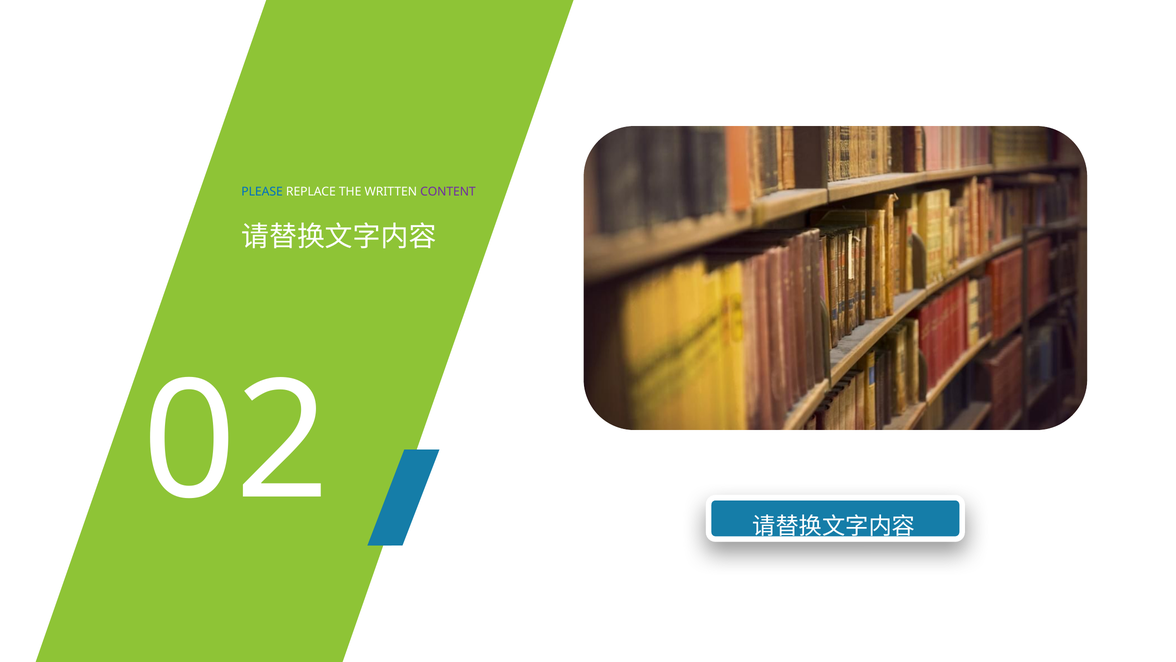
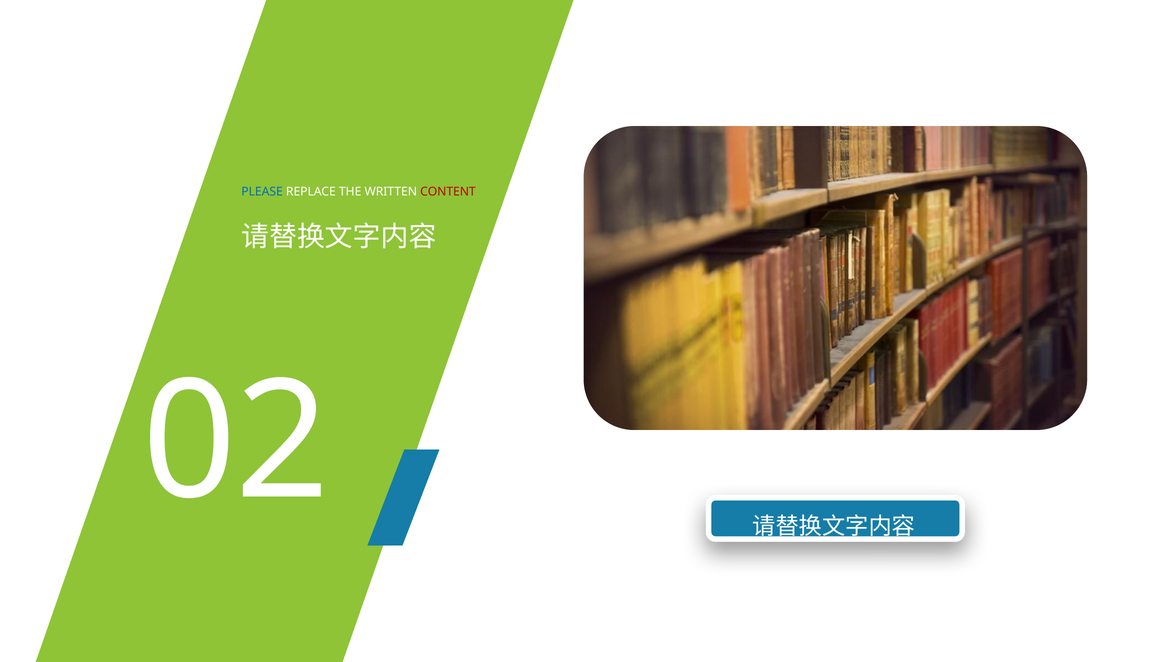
CONTENT colour: purple -> red (448, 192)
